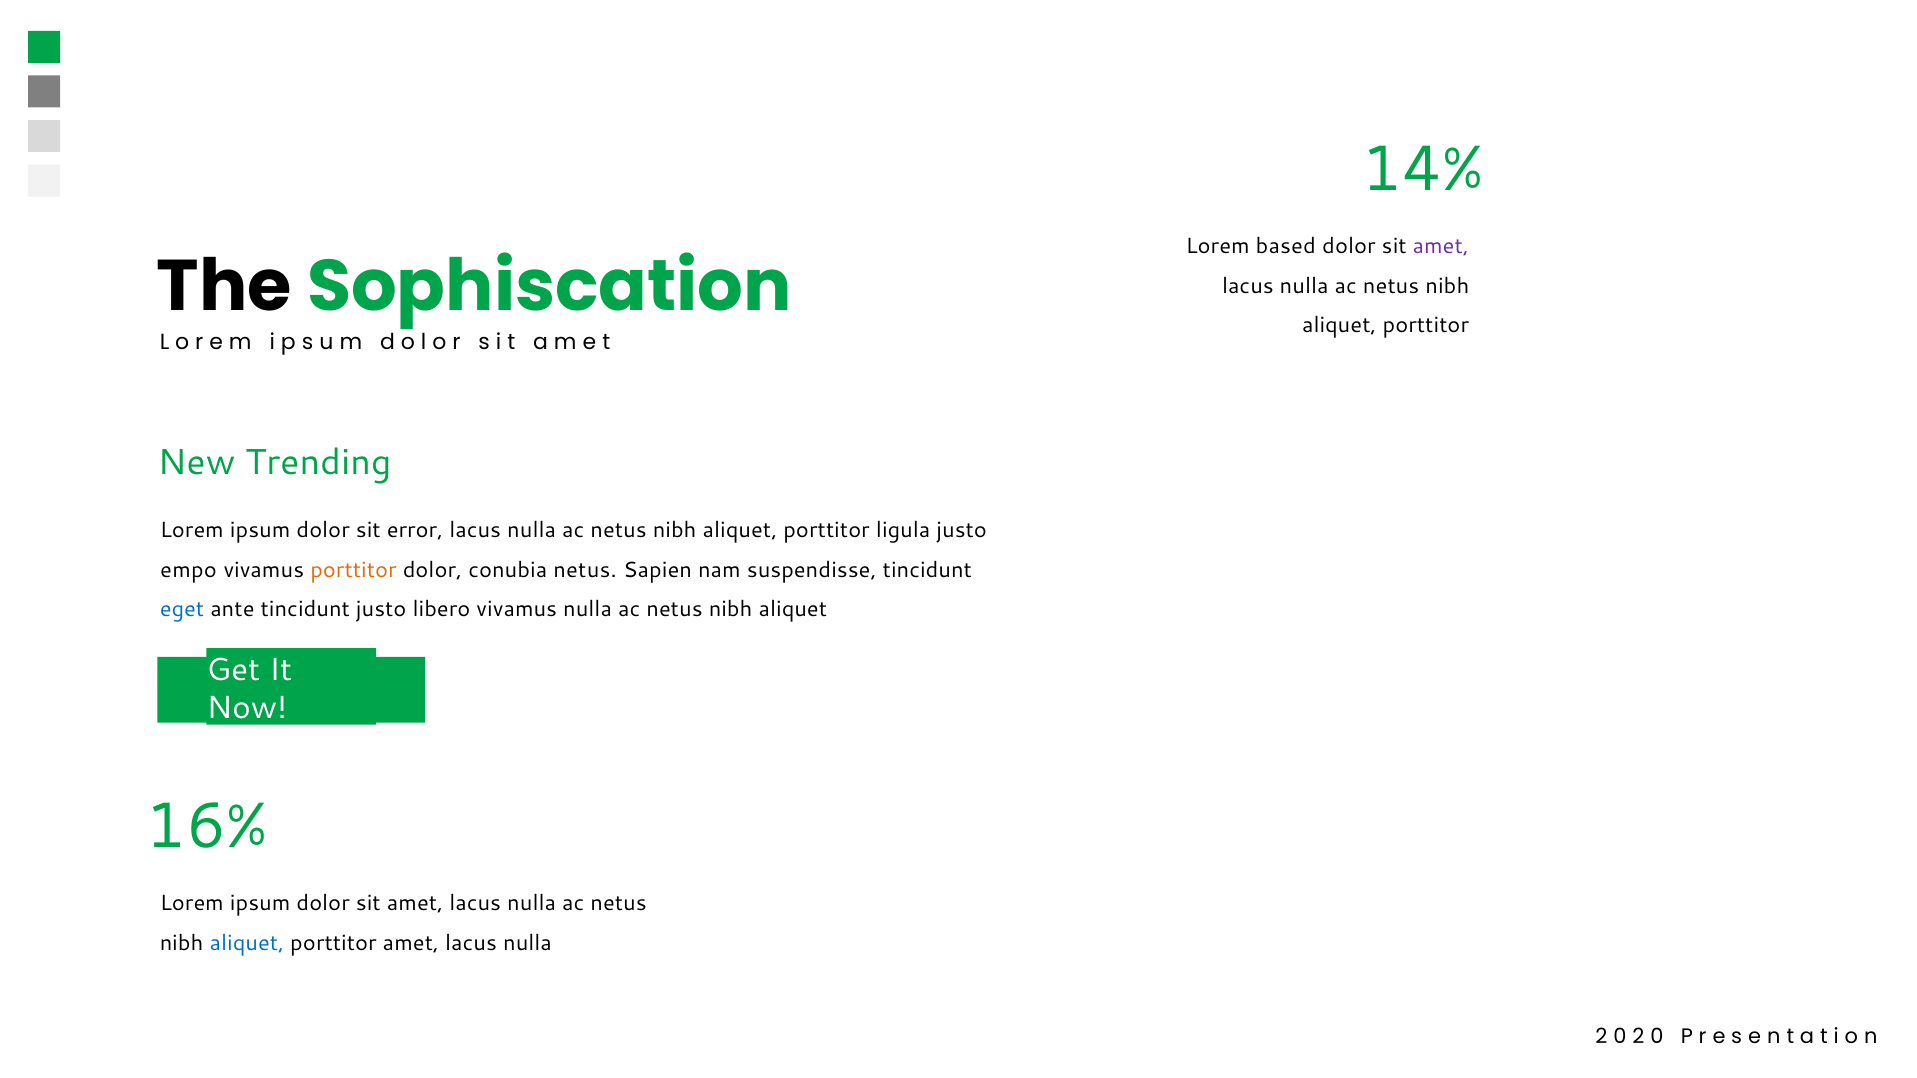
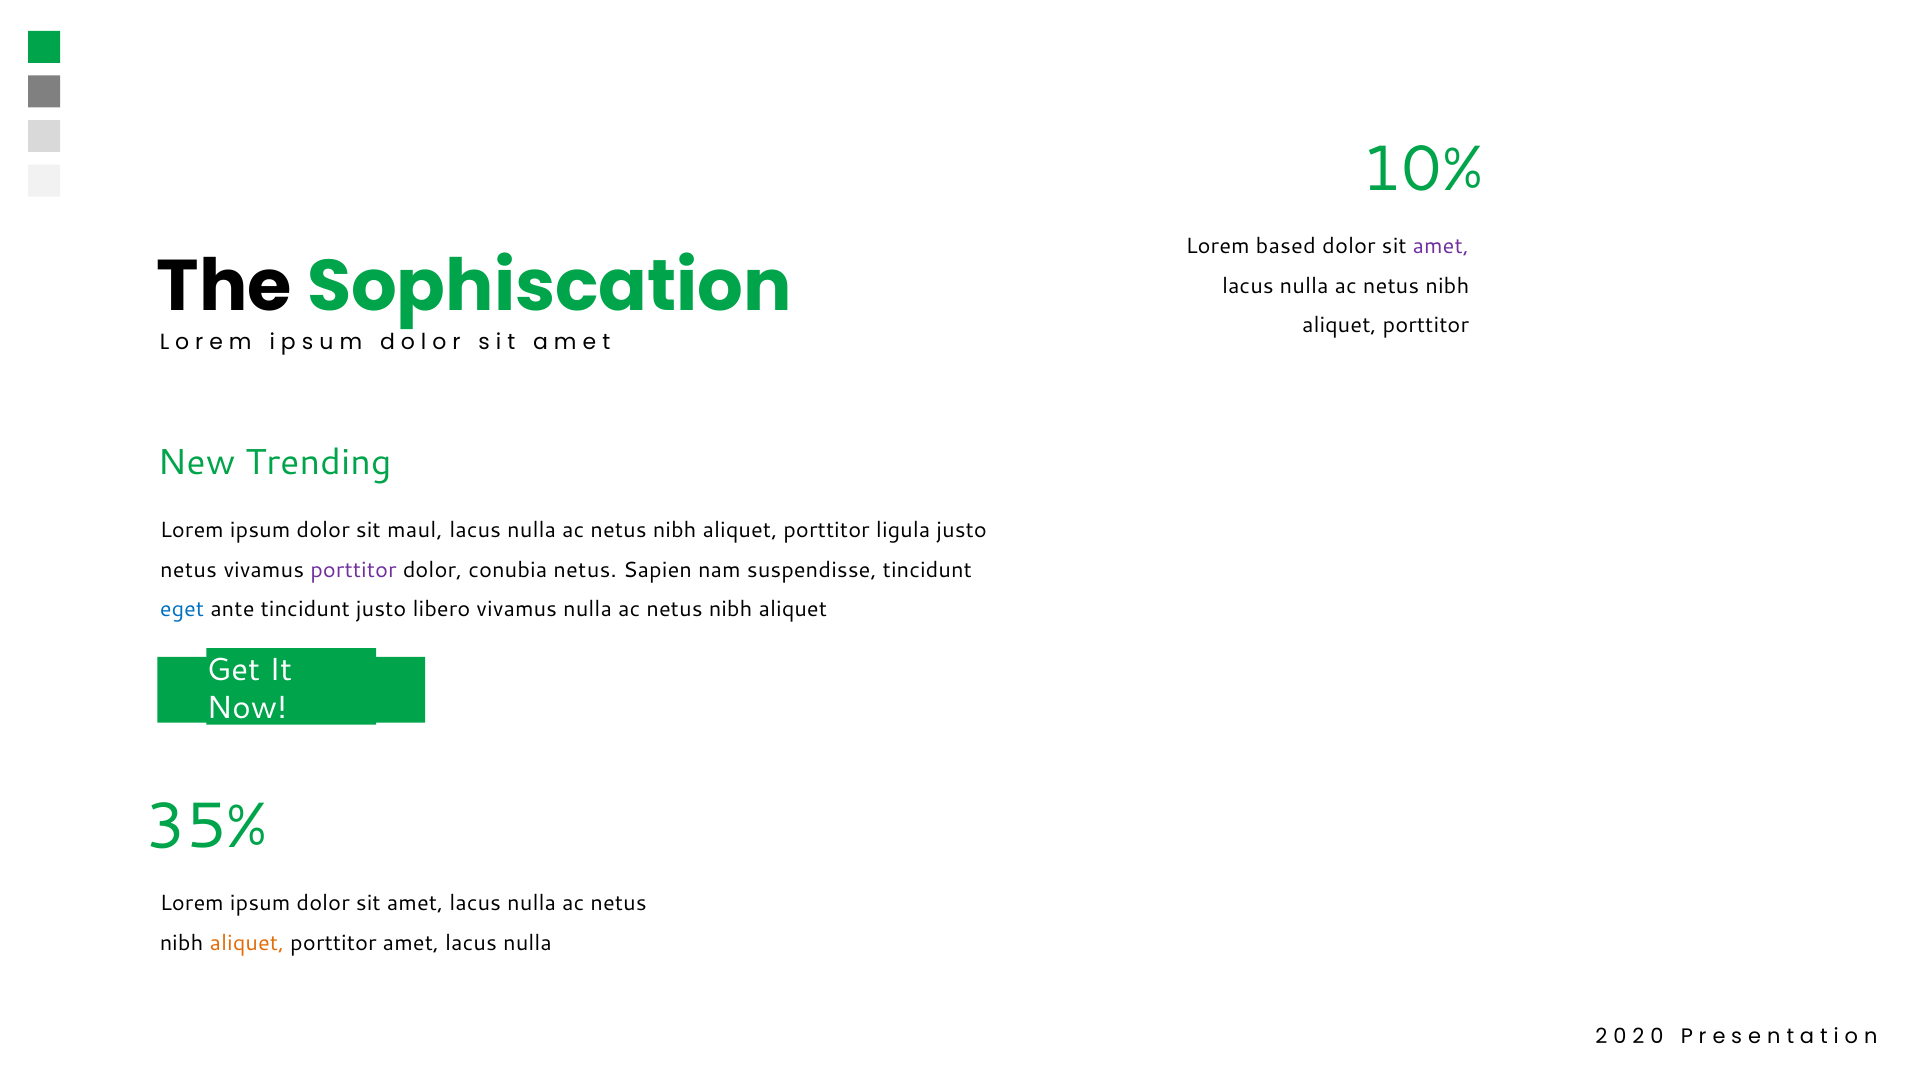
14%: 14% -> 10% (1422, 169)
error: error -> maul (415, 531)
empo: empo -> netus (189, 570)
porttitor colour: orange -> purple (354, 570)
16%: 16% -> 35% (207, 827)
aliquet colour: blue -> orange (247, 943)
